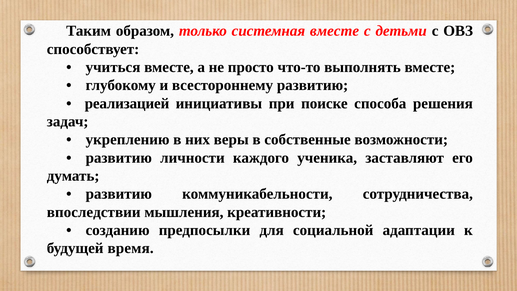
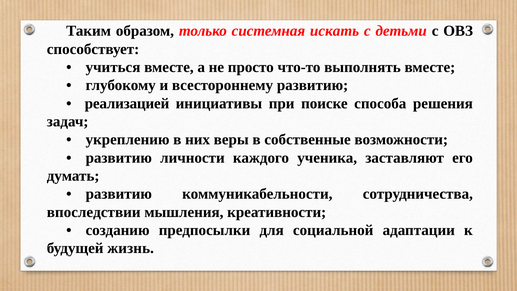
системная вместе: вместе -> искать (335, 31)
время: время -> жизнь (131, 248)
